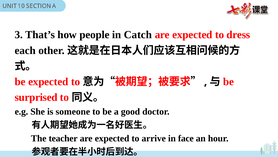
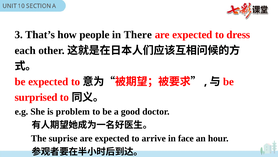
Catch: Catch -> There (138, 35)
someone: someone -> problem (73, 111)
teacher: teacher -> suprise (63, 138)
